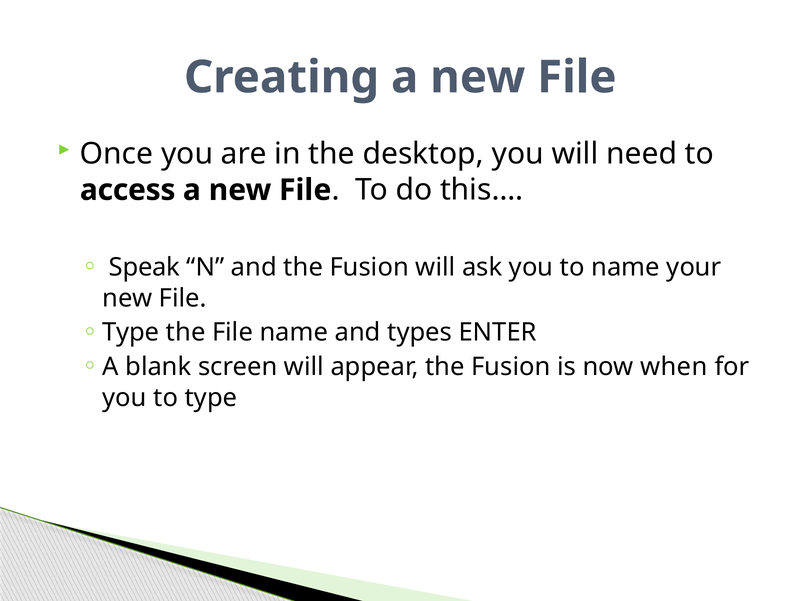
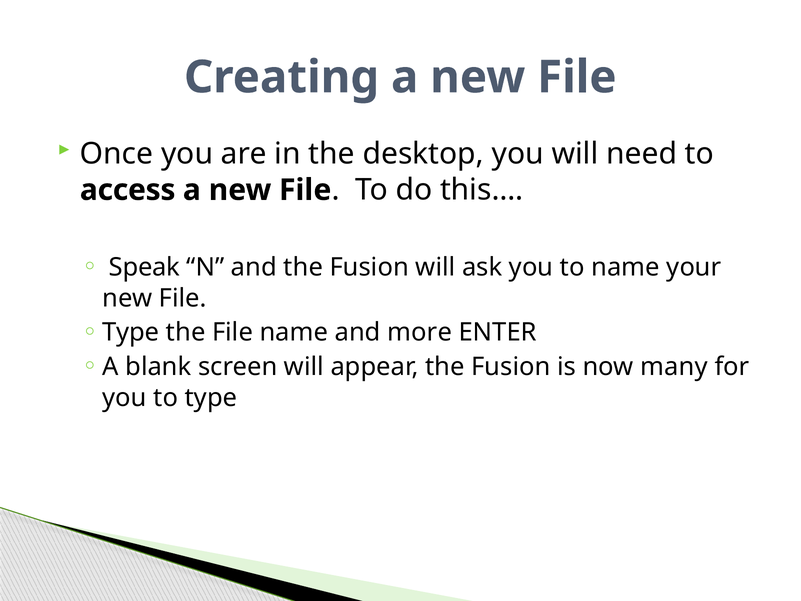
types: types -> more (420, 332)
when: when -> many (674, 367)
